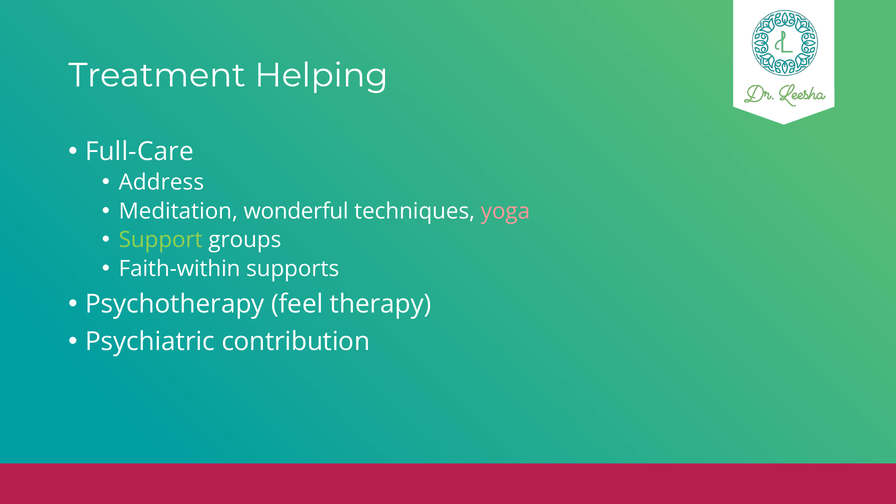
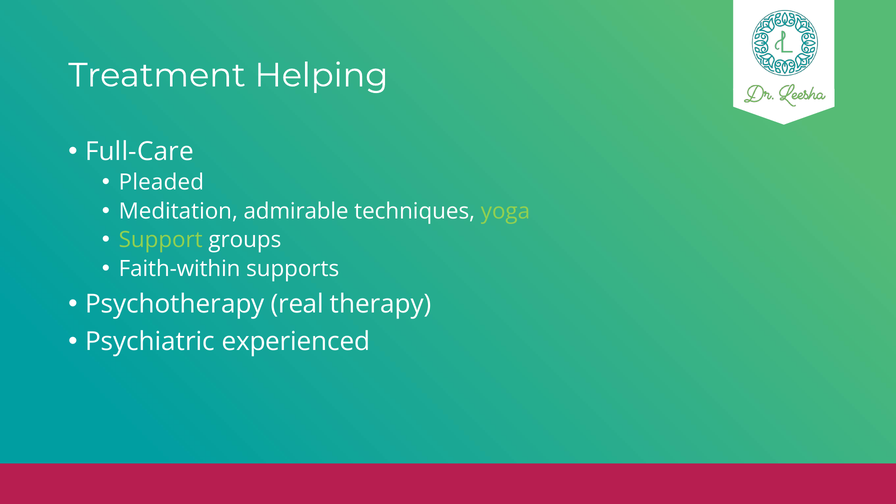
Address: Address -> Pleaded (161, 182)
wonderful: wonderful -> admirable (296, 211)
yoga colour: pink -> light green (505, 211)
feel: feel -> real (297, 304)
contribution: contribution -> experienced (296, 342)
